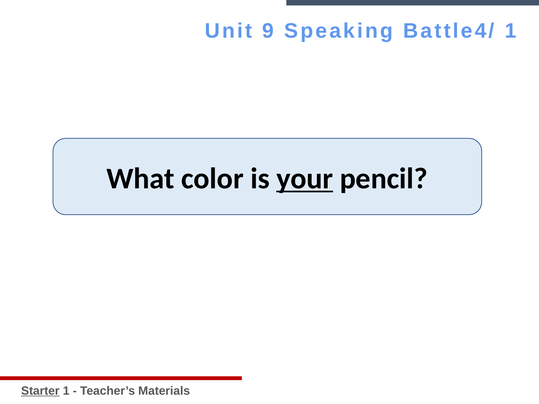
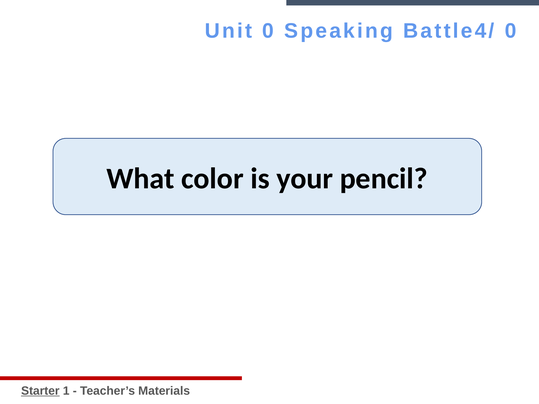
Unit 9: 9 -> 0 (268, 31)
Battle4/ 1: 1 -> 0 (510, 31)
your underline: present -> none (305, 179)
